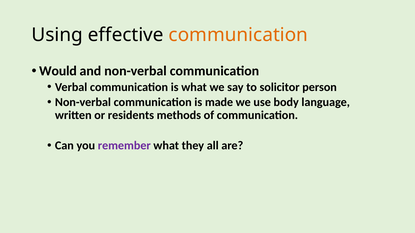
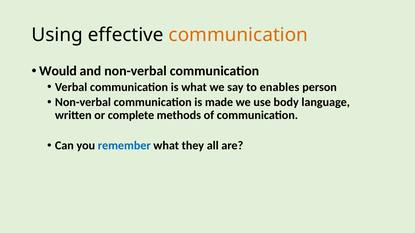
solicitor: solicitor -> enables (280, 87)
residents: residents -> complete (131, 116)
remember colour: purple -> blue (124, 146)
